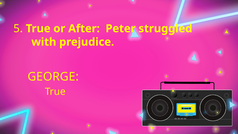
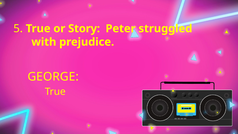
After: After -> Story (84, 29)
